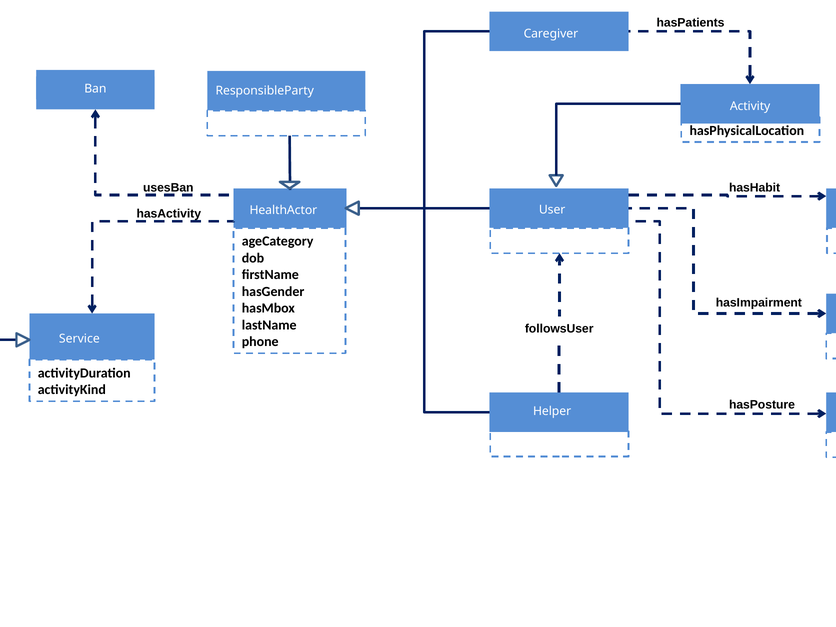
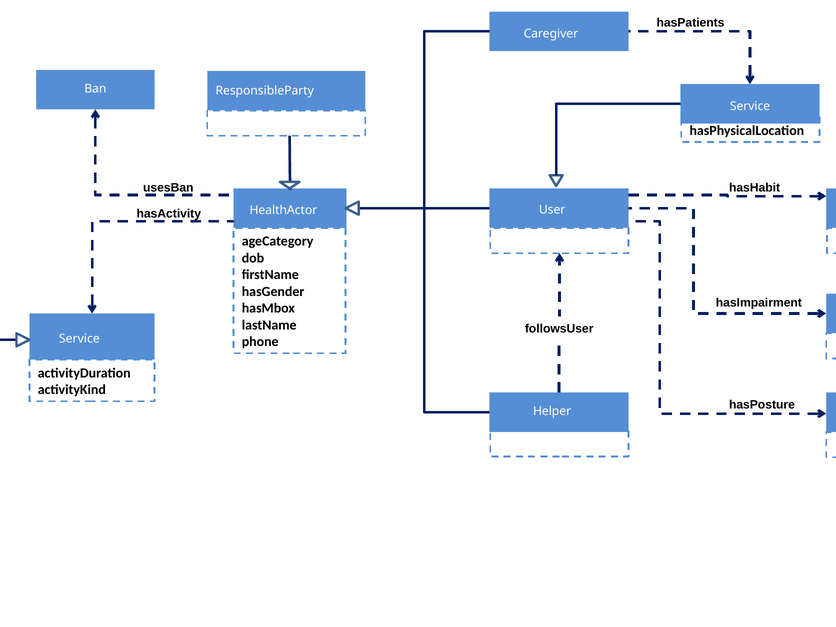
Activity: Activity -> Service (750, 106)
